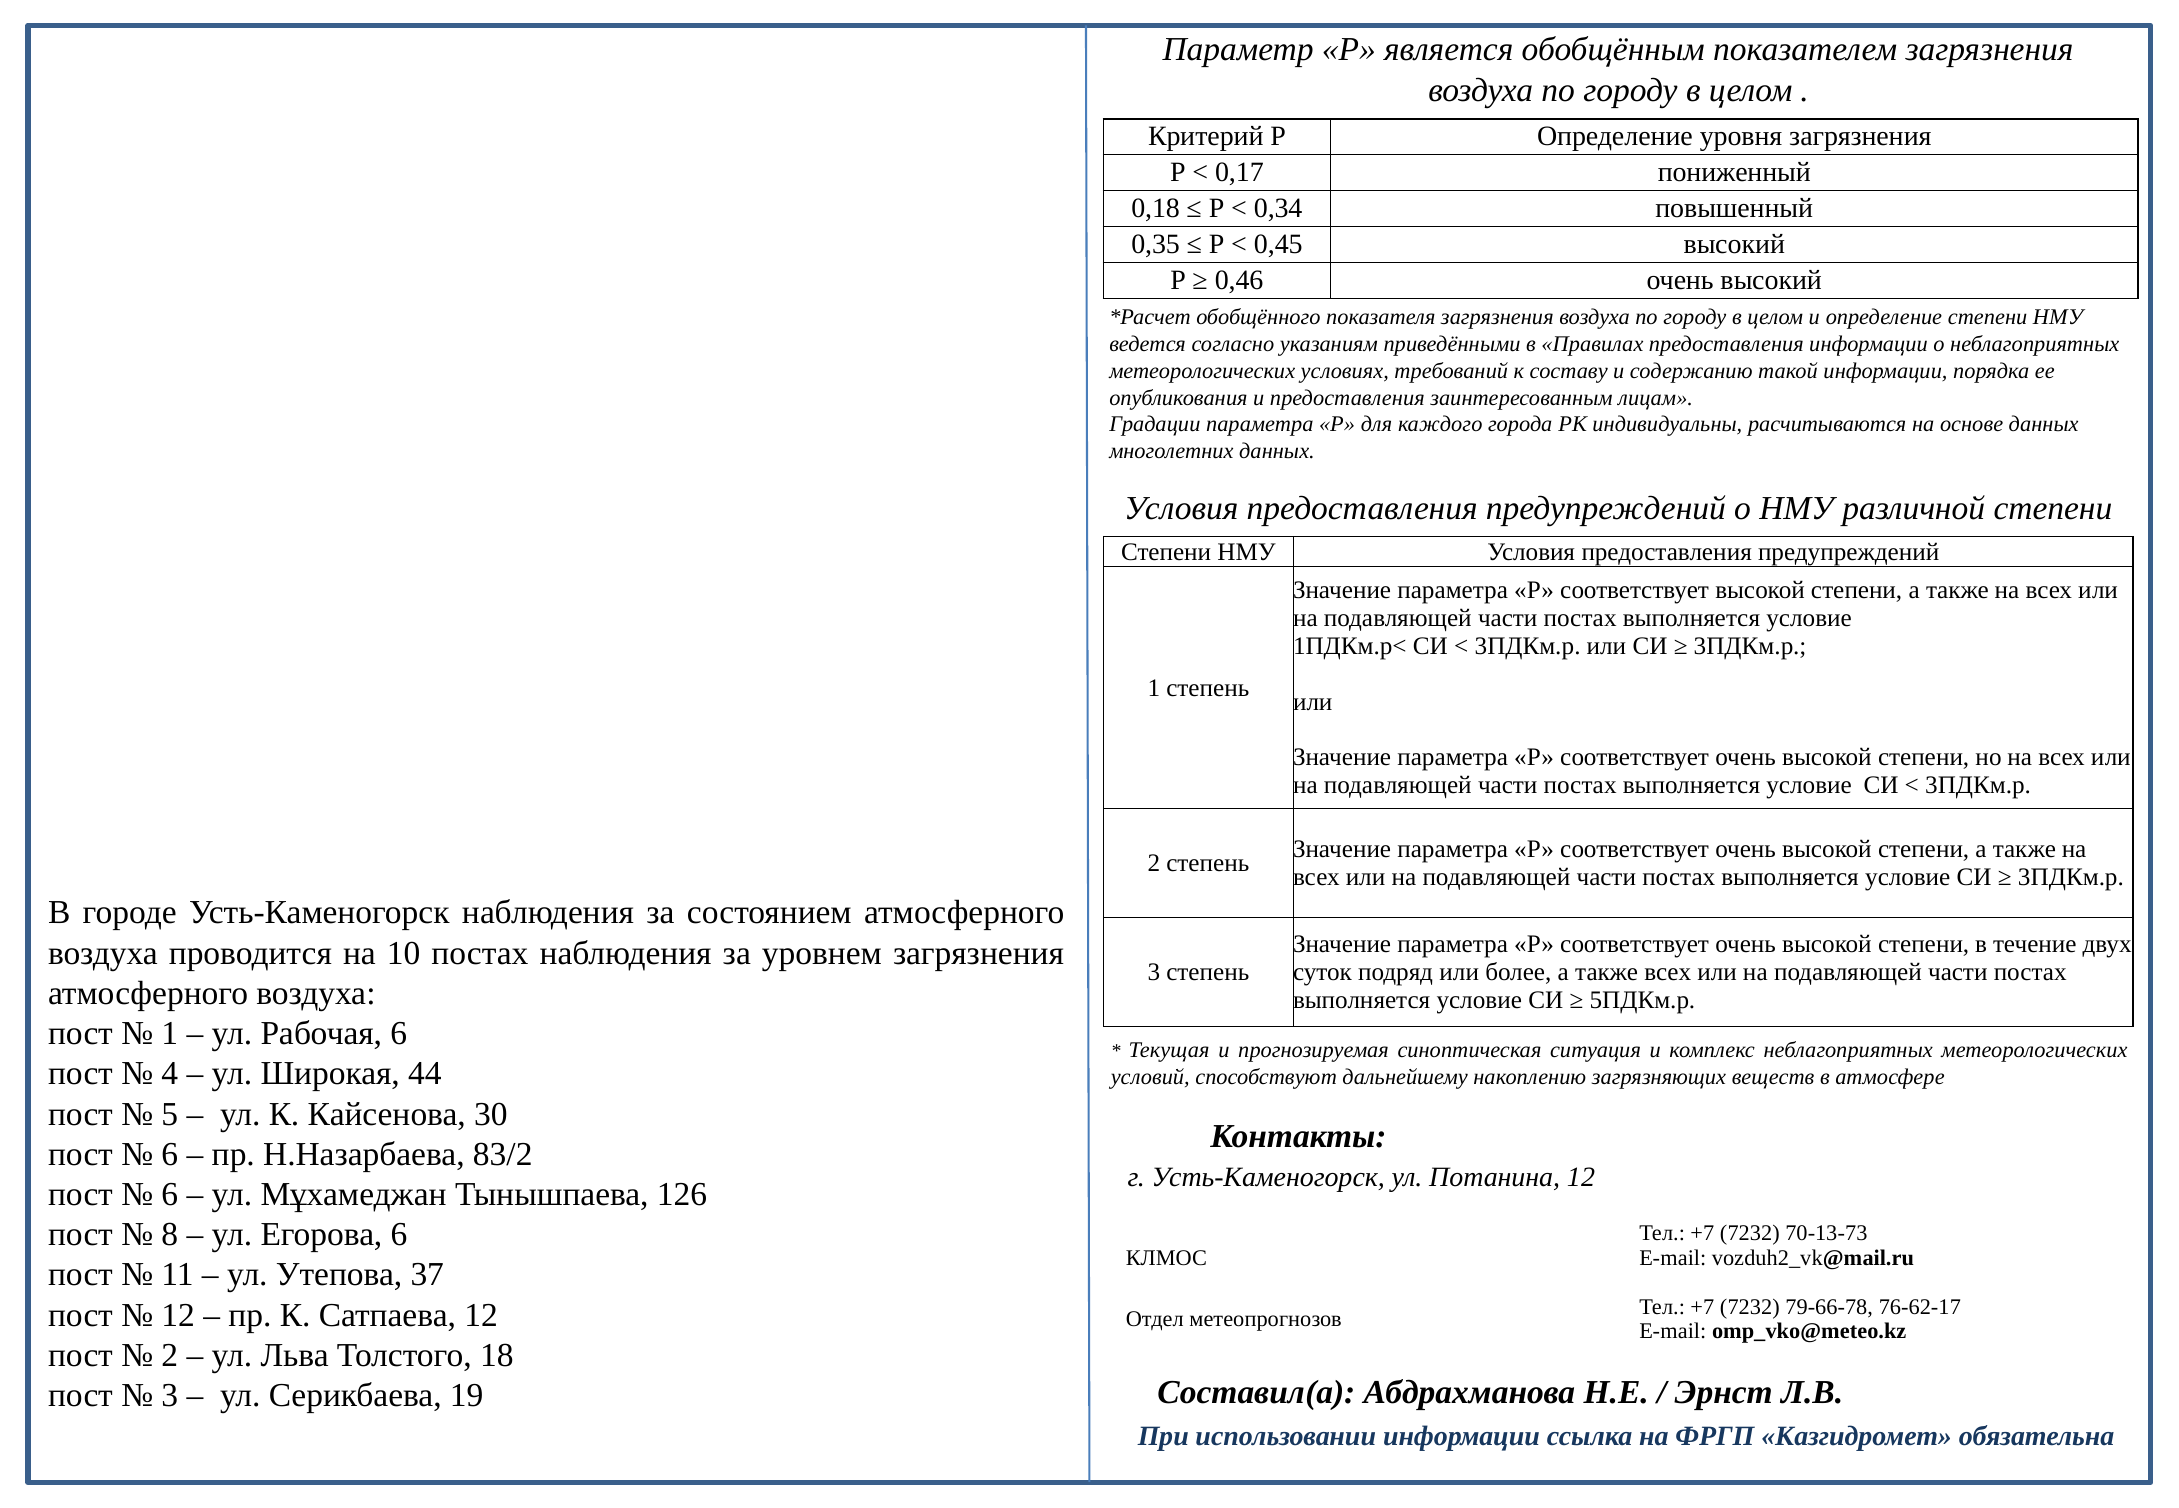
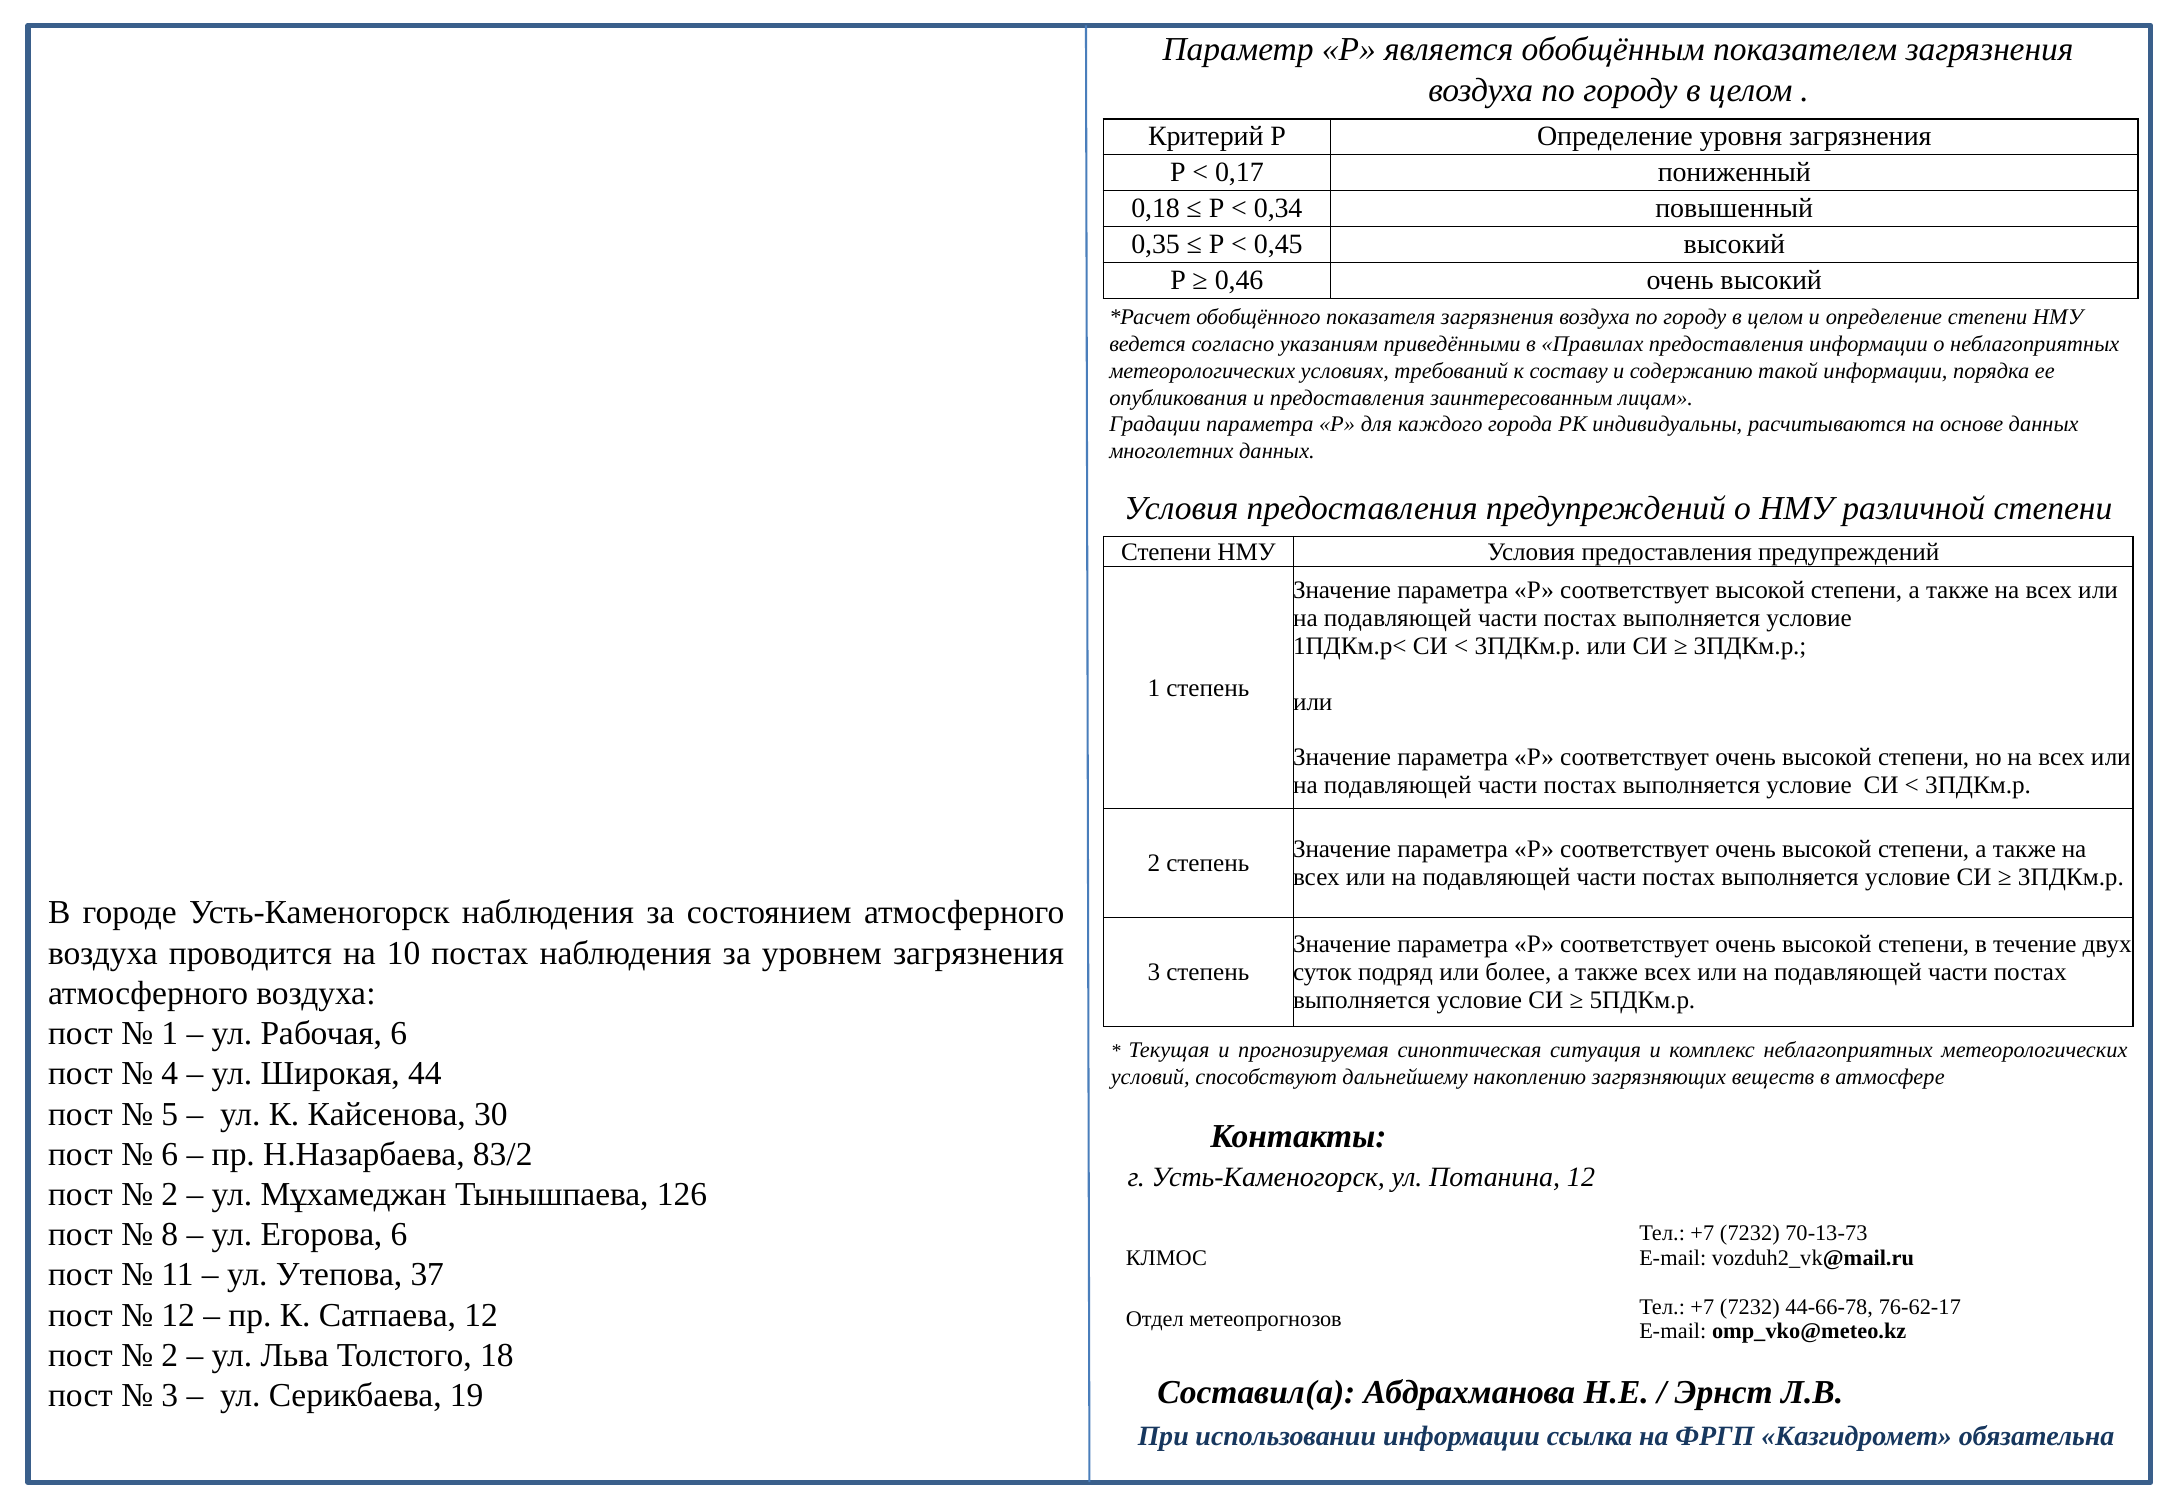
6: 6 -> 2 (170, 1195)
79-66-78: 79-66-78 -> 44-66-78 (1829, 1307)
